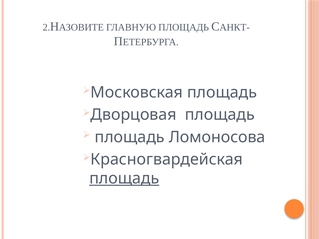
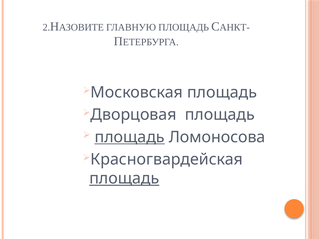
площадь underline: none -> present (130, 137)
